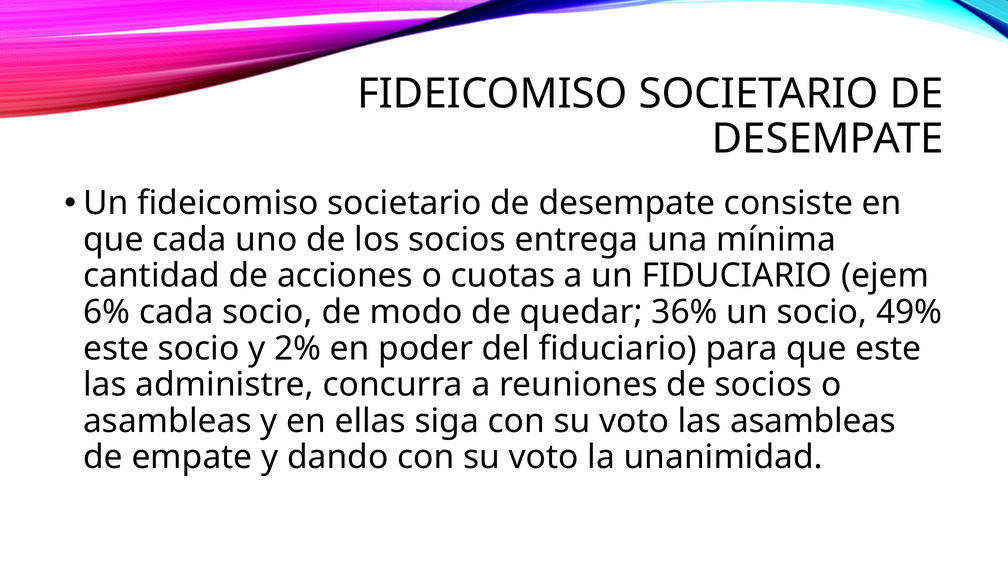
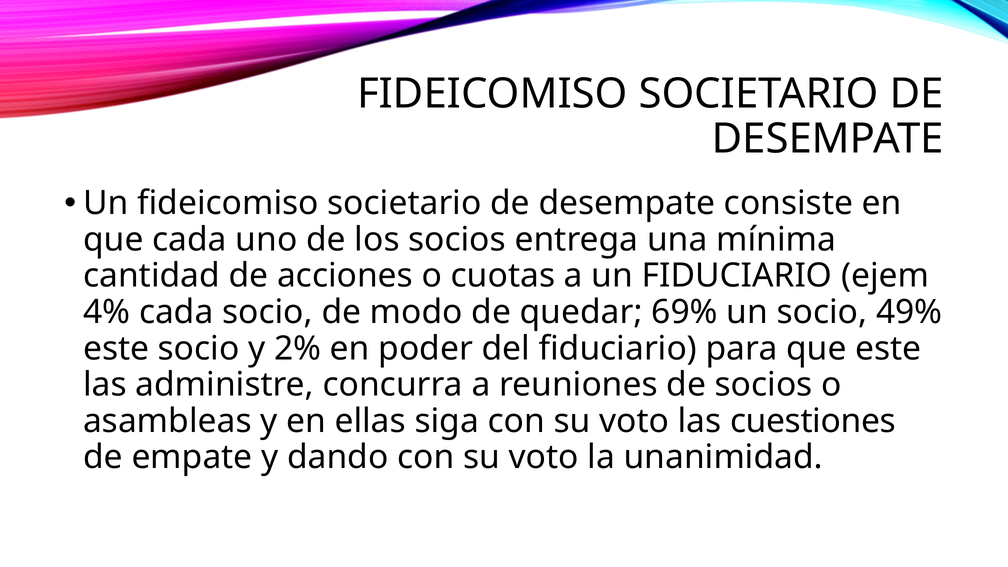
6%: 6% -> 4% (107, 312)
36%: 36% -> 69% (685, 312)
las asambleas: asambleas -> cuestiones (813, 421)
